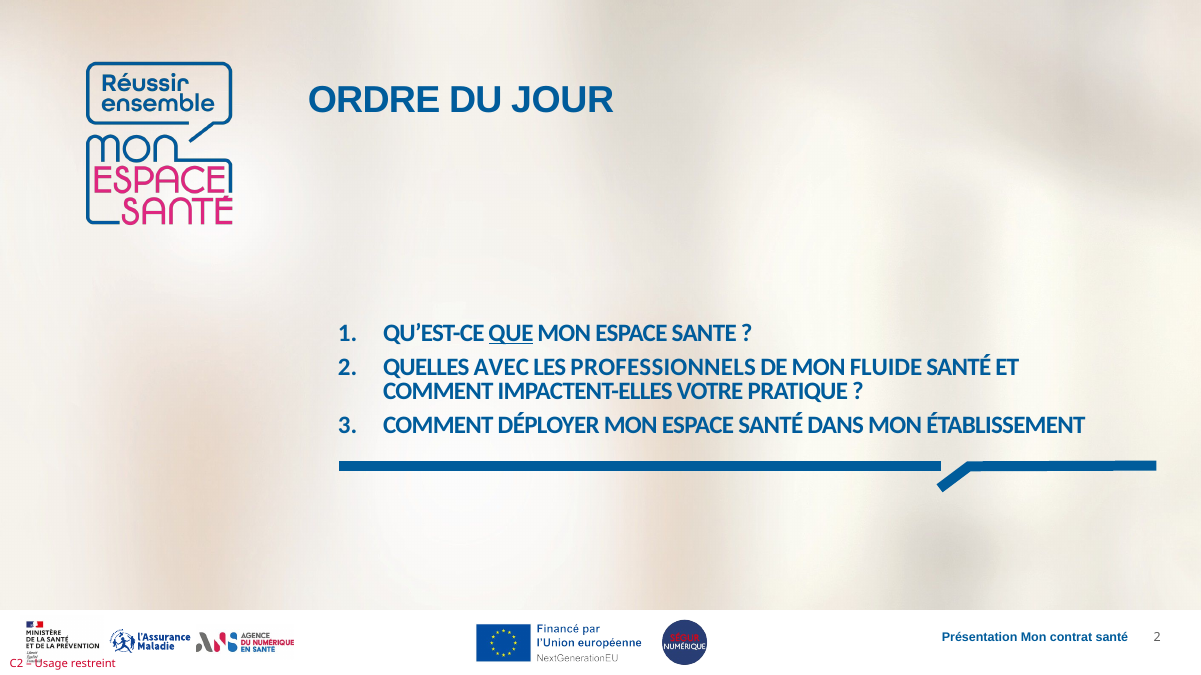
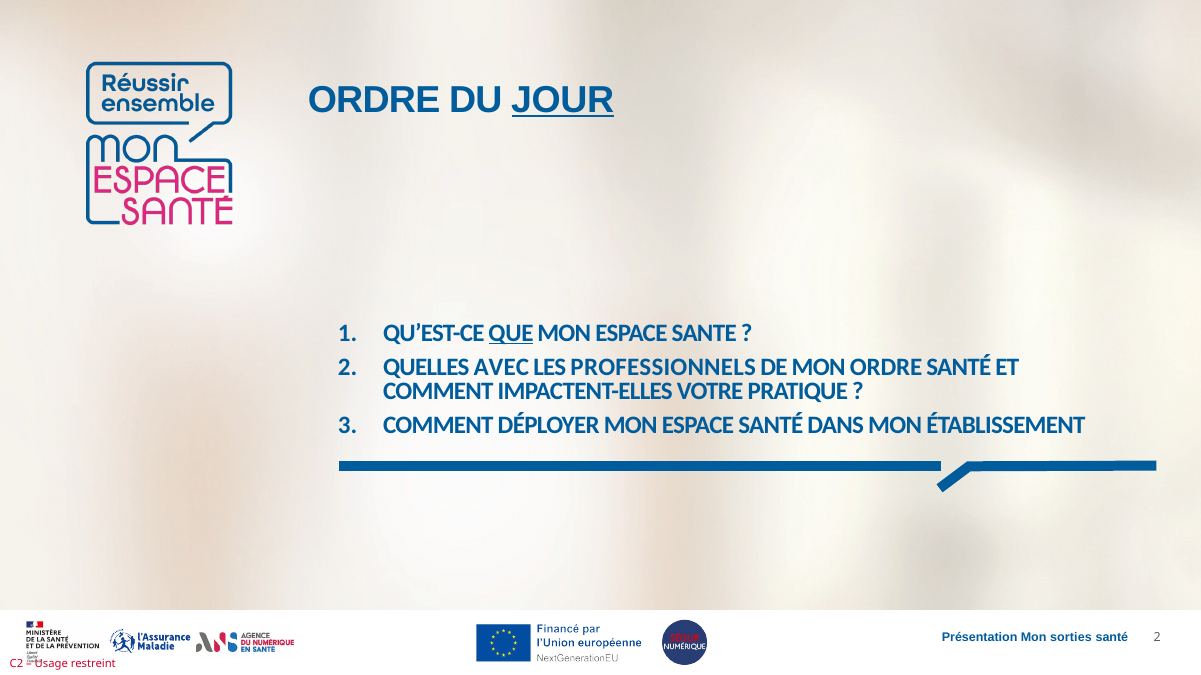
JOUR underline: none -> present (563, 100)
MON FLUIDE: FLUIDE -> ORDRE (886, 367)
contrat: contrat -> sorties (1071, 638)
